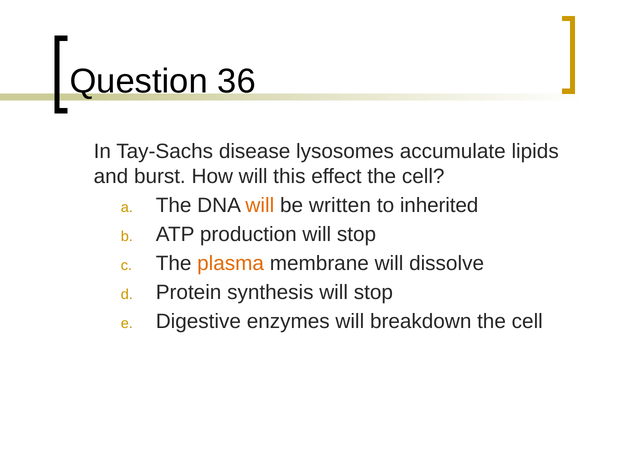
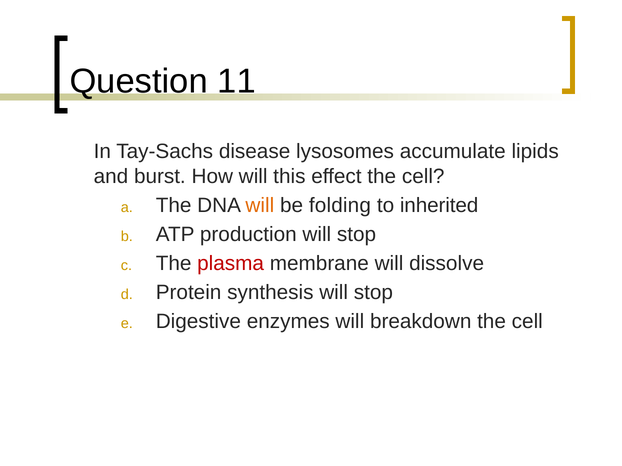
36: 36 -> 11 (237, 81)
written: written -> folding (340, 206)
plasma colour: orange -> red (231, 264)
